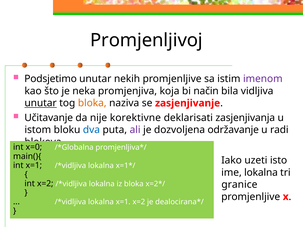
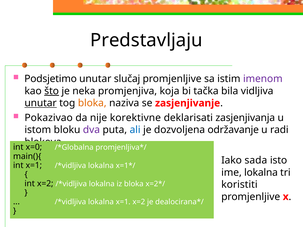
Promjenljivoj: Promjenljivoj -> Predstavljaju (146, 40)
nekih: nekih -> slučaj (127, 79)
što underline: none -> present (52, 91)
način: način -> tačka (206, 91)
Učitavanje: Učitavanje -> Pokazivao (49, 118)
dva colour: blue -> purple (91, 130)
ali colour: purple -> blue (135, 130)
uzeti: uzeti -> sada (256, 161)
granice: granice -> koristiti (239, 185)
